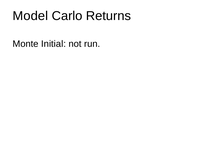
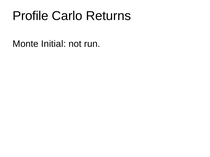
Model: Model -> Profile (30, 16)
